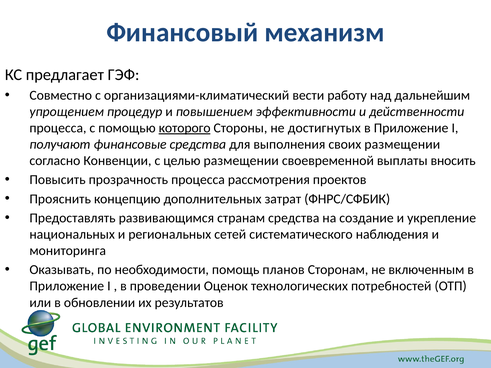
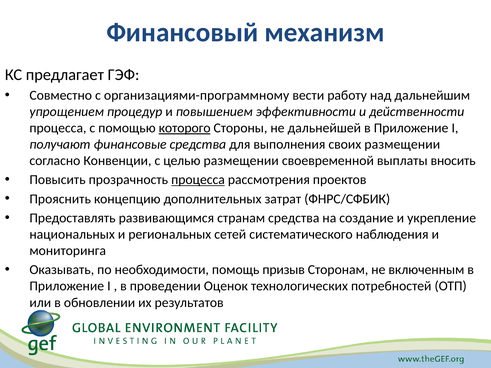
организациями-климатический: организациями-климатический -> организациями-программному (197, 95)
достигнутых: достигнутых -> дальнейшей (324, 128)
процесса underline: none -> present (198, 180)
планов: планов -> призыв (284, 270)
